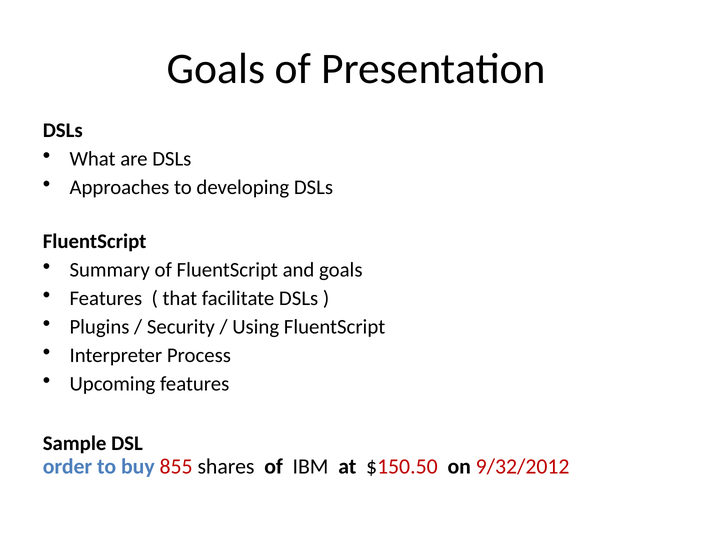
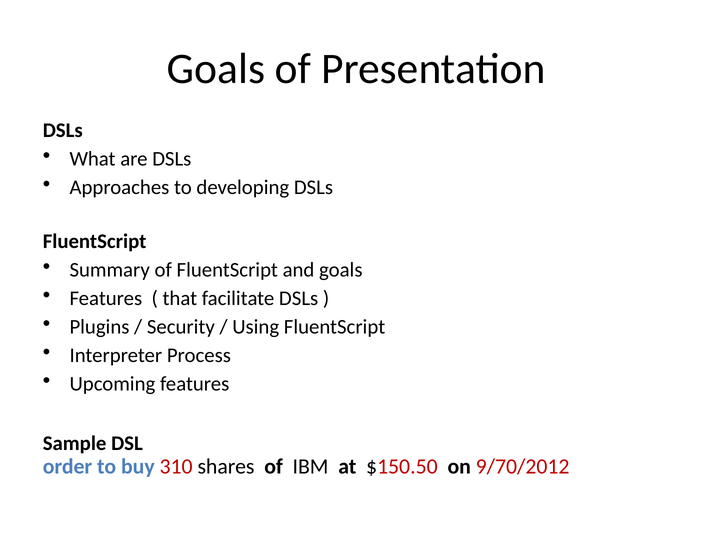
855: 855 -> 310 (176, 466)
9/32/2012: 9/32/2012 -> 9/70/2012 (523, 466)
